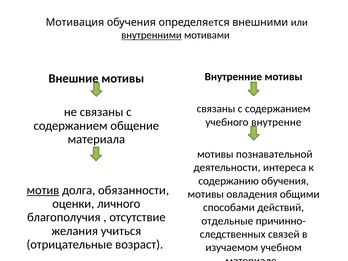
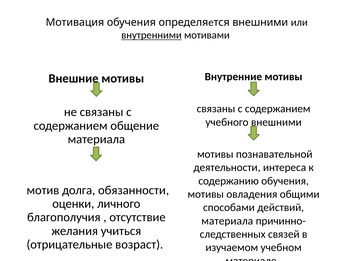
учебного внутренне: внутренне -> внешними (276, 122)
мотив underline: present -> none (43, 190)
отдельные: отдельные -> материала (227, 221)
